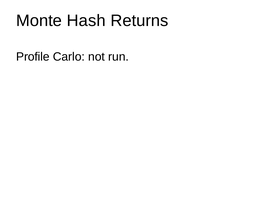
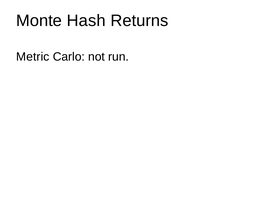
Profile: Profile -> Metric (33, 57)
